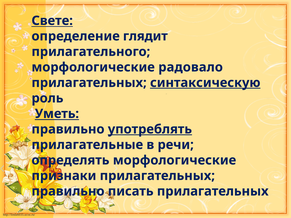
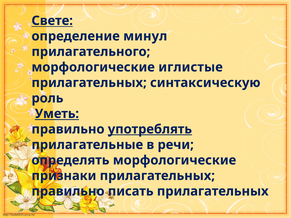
глядит: глядит -> минул (145, 36)
радовало: радовало -> иглистые (191, 67)
синтаксическую underline: present -> none (205, 83)
